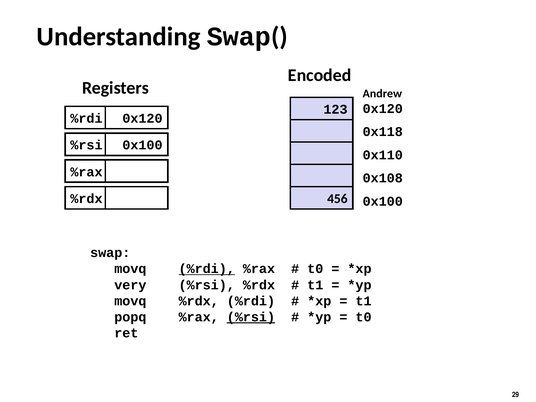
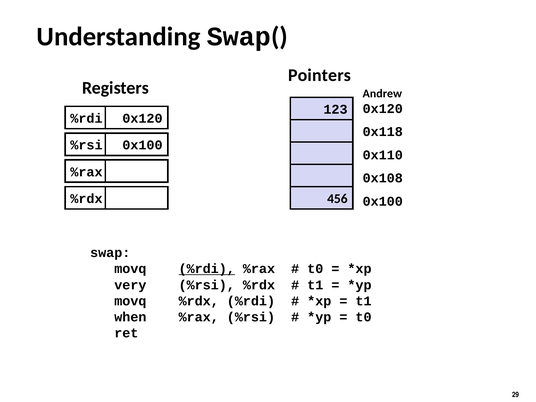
Encoded: Encoded -> Pointers (320, 75)
popq: popq -> when (130, 317)
%rsi underline: present -> none (251, 317)
